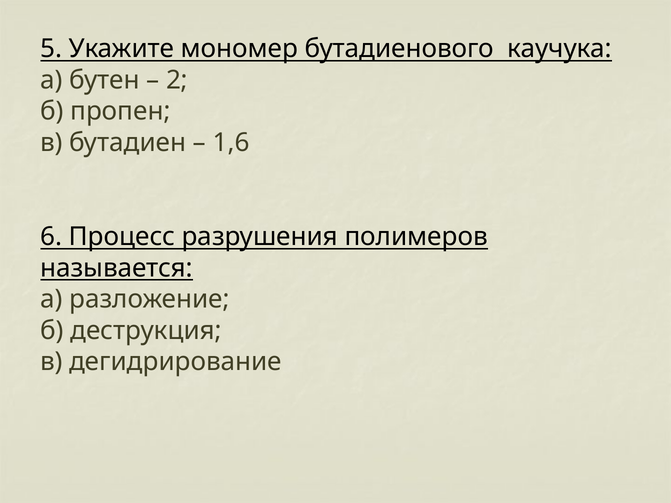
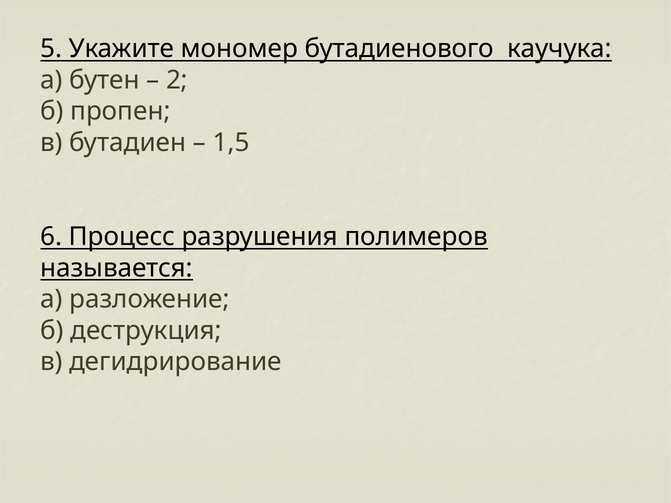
1,6: 1,6 -> 1,5 (231, 143)
